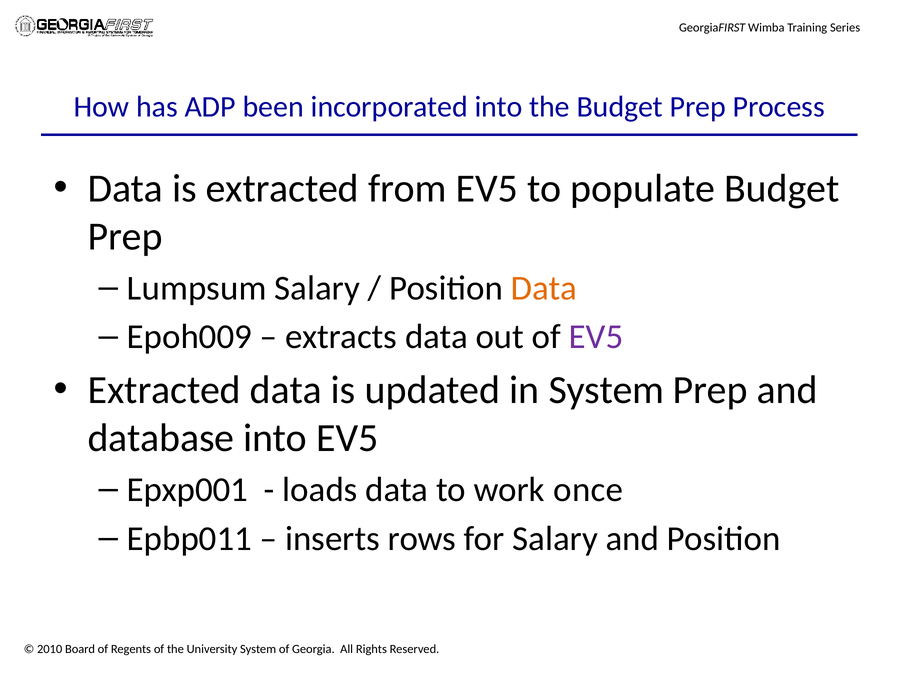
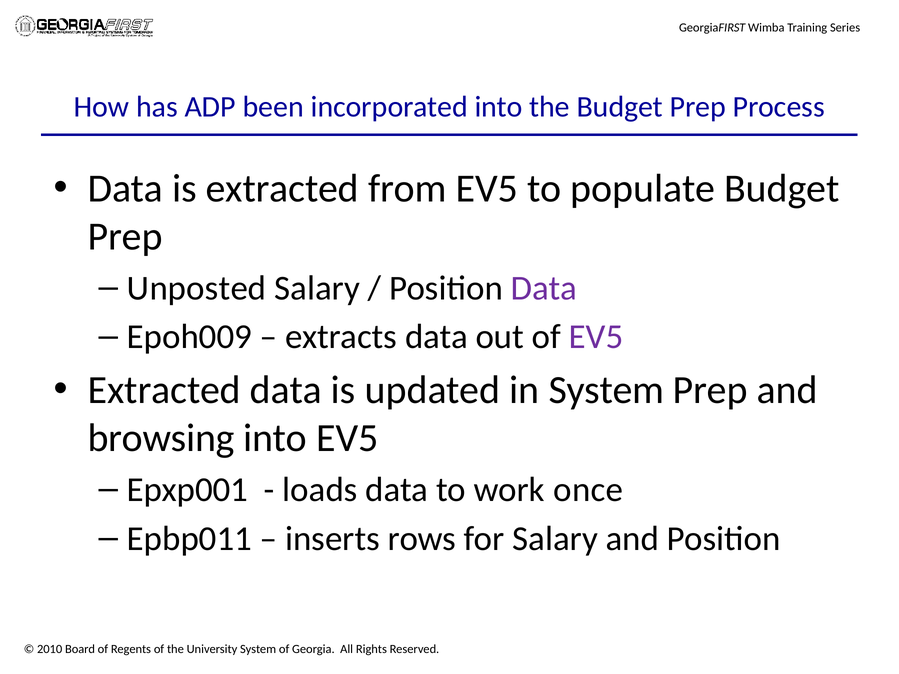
Lumpsum: Lumpsum -> Unposted (197, 288)
Data colour: orange -> purple (544, 288)
database: database -> browsing (161, 438)
